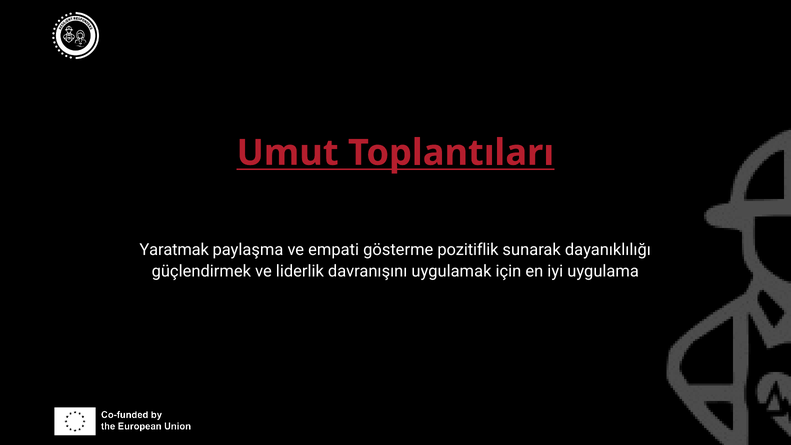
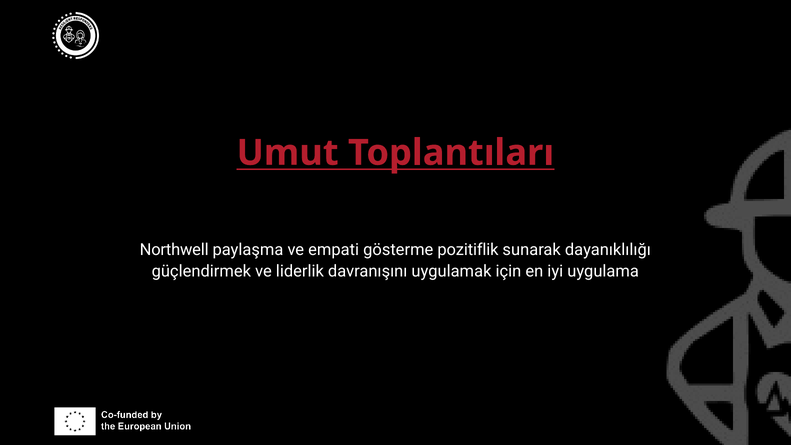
Yaratmak: Yaratmak -> Northwell (174, 250)
